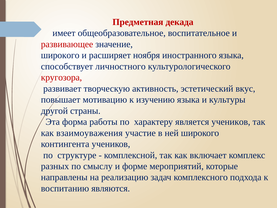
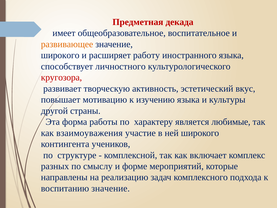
развивающее colour: red -> orange (67, 44)
ноября: ноября -> работу (146, 55)
является учеников: учеников -> любимые (231, 122)
воспитанию являются: являются -> значение (111, 188)
